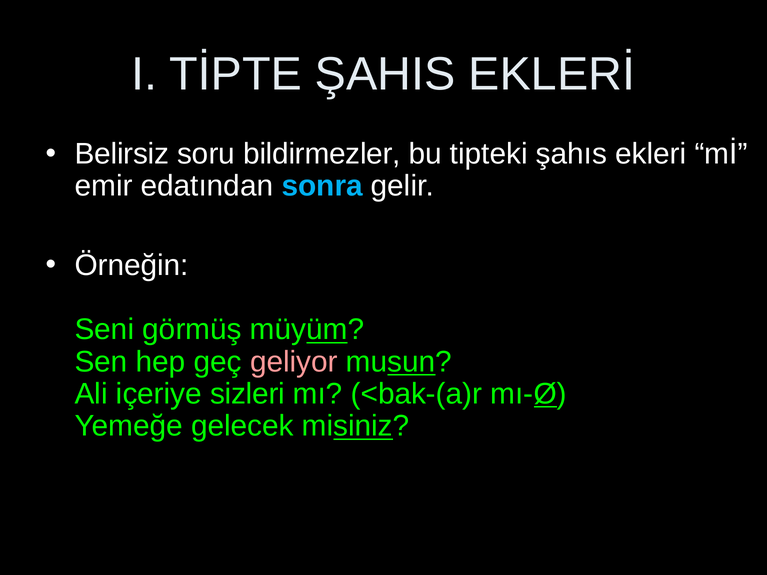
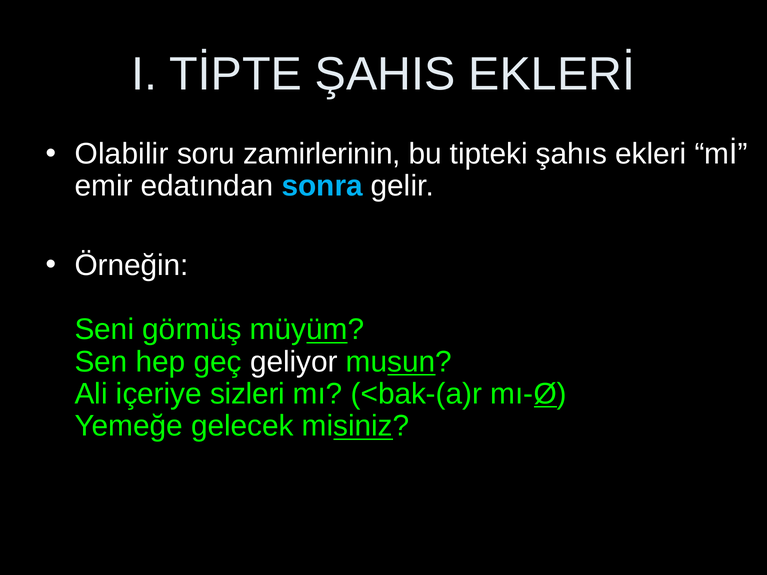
Belirsiz: Belirsiz -> Olabilir (122, 154)
bildirmezler: bildirmezler -> zamirlerinin (322, 154)
geliyor colour: pink -> white (294, 362)
